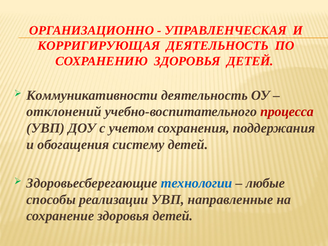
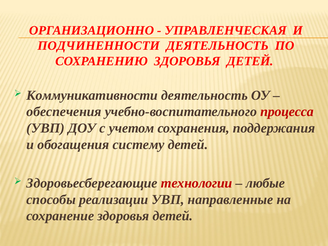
КОРРИГИРУЮЩАЯ: КОРРИГИРУЮЩАЯ -> ПОДЧИНЕННОСТИ (99, 46)
отклонений: отклонений -> обеспечения (64, 112)
технологии colour: blue -> red (197, 183)
